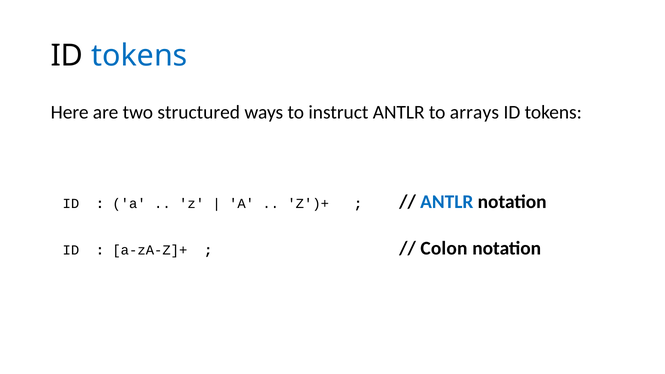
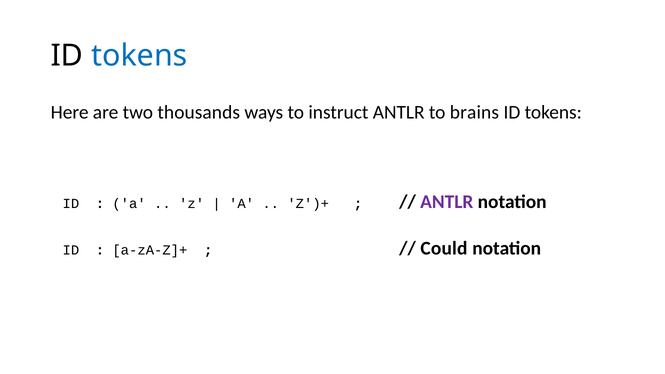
structured: structured -> thousands (199, 112)
arrays: arrays -> brains (474, 112)
ANTLR colour: blue -> purple (447, 202)
Colon: Colon -> Could (444, 248)
